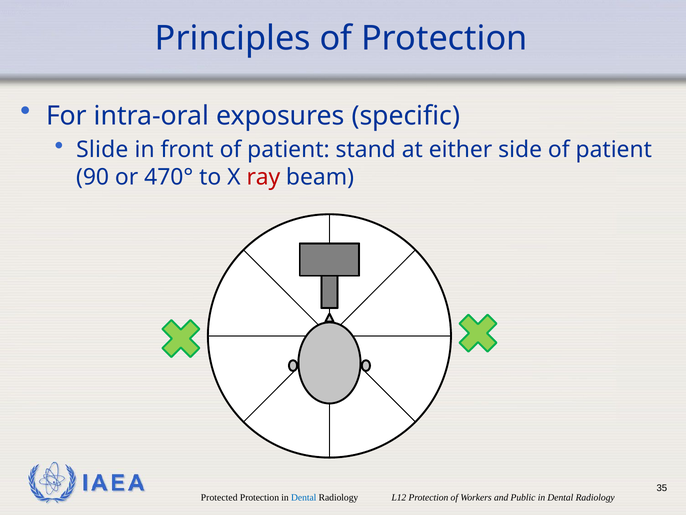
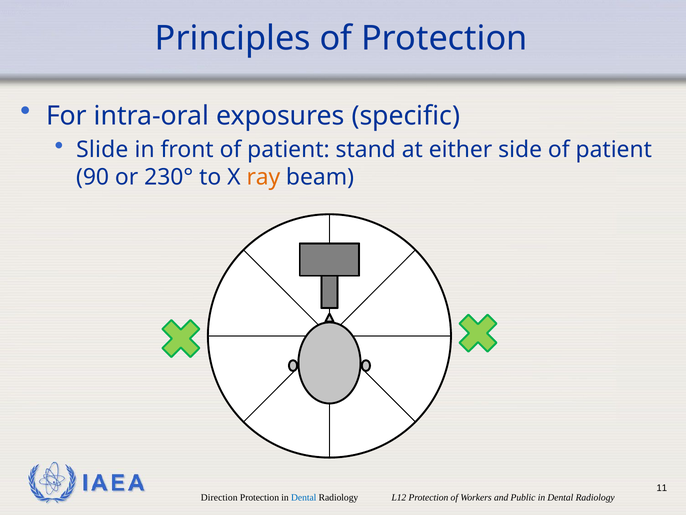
470°: 470° -> 230° (169, 177)
ray colour: red -> orange (263, 177)
35: 35 -> 11 (662, 488)
Protected: Protected -> Direction (219, 497)
